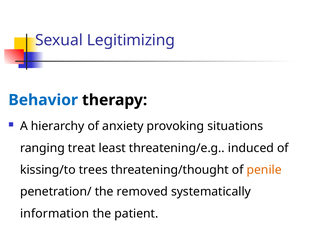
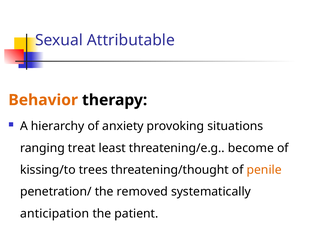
Legitimizing: Legitimizing -> Attributable (131, 40)
Behavior colour: blue -> orange (43, 100)
induced: induced -> become (251, 148)
information: information -> anticipation (55, 214)
